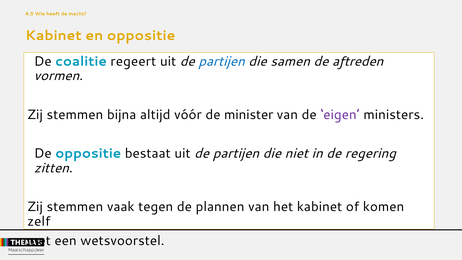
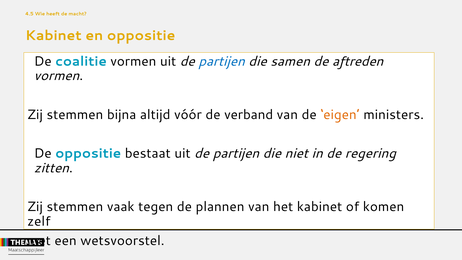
coalitie regeert: regeert -> vormen (133, 61)
minister: minister -> verband (249, 115)
eigen colour: purple -> orange (340, 115)
